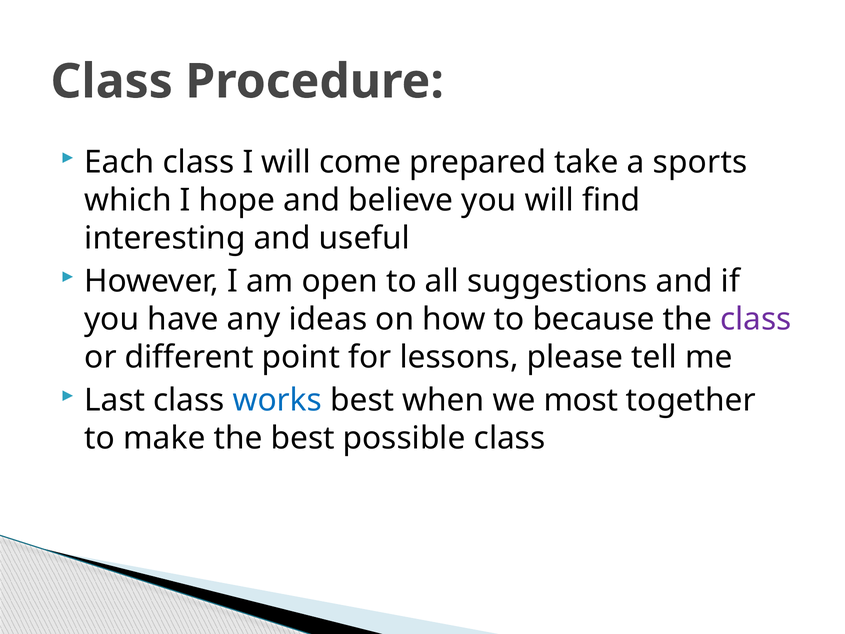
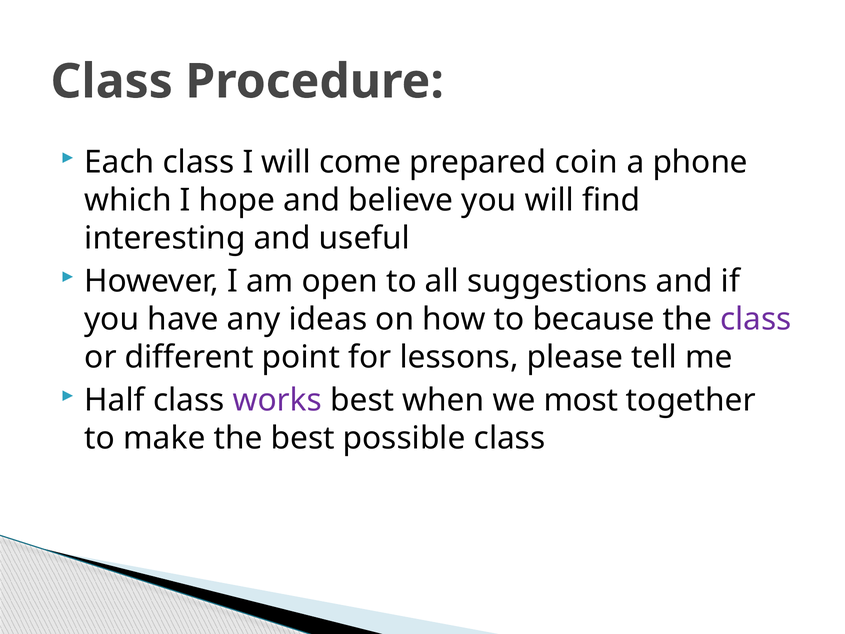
take: take -> coin (586, 162)
sports: sports -> phone (700, 162)
Last: Last -> Half (115, 400)
works colour: blue -> purple (277, 400)
